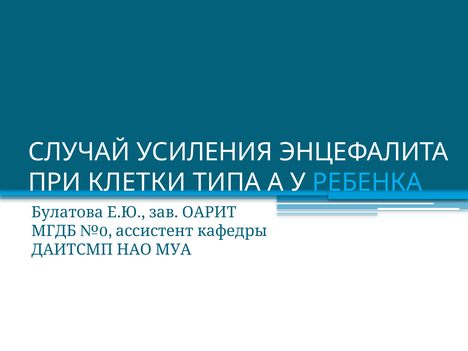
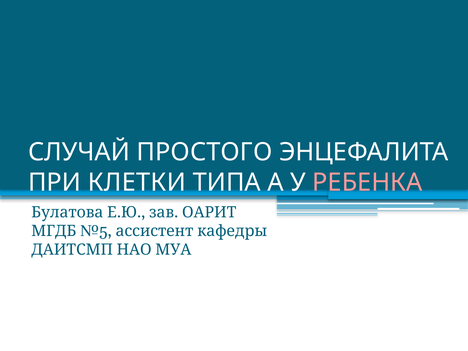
УСИЛЕНИЯ: УСИЛЕНИЯ -> ПРОСТОГО (204, 152)
РЕБЕНКА colour: light blue -> pink (367, 182)
№0: №0 -> №5 (96, 231)
